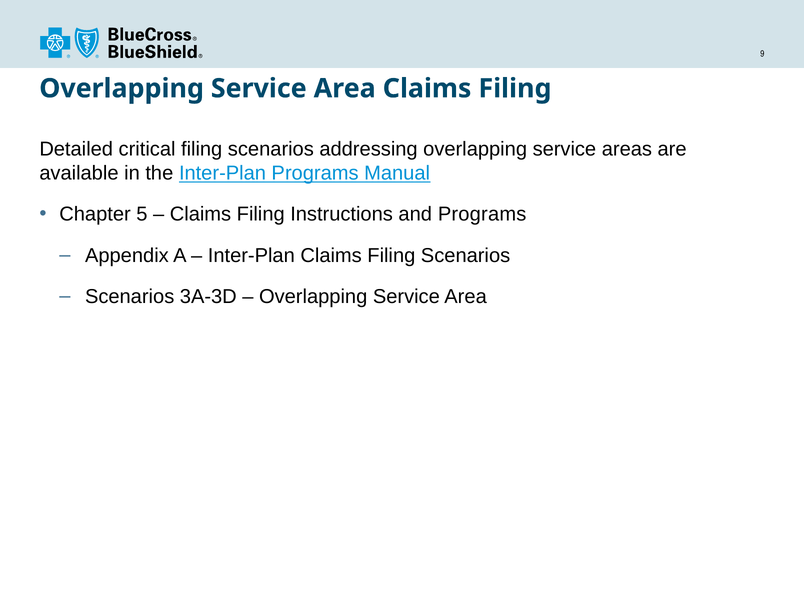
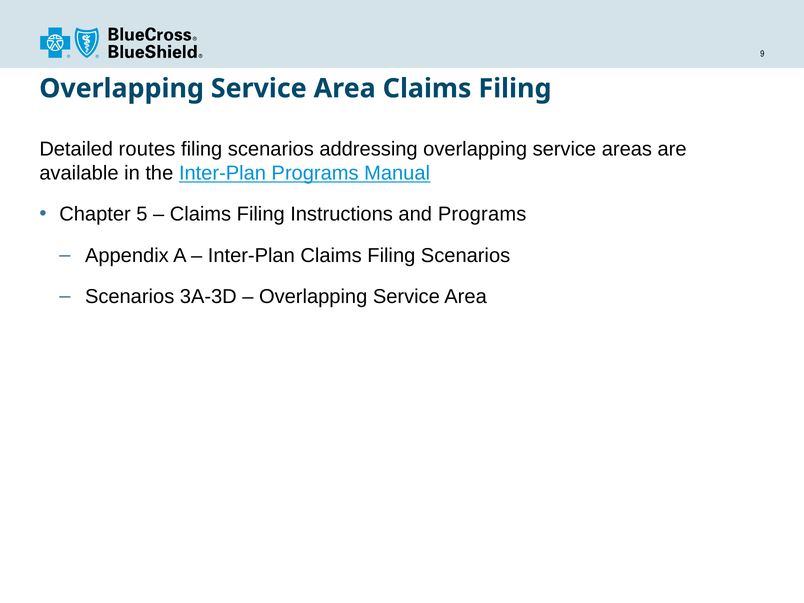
critical: critical -> routes (147, 149)
